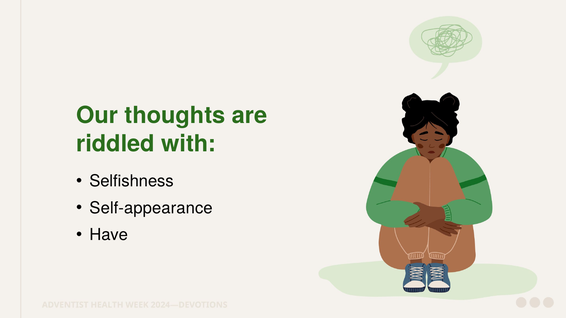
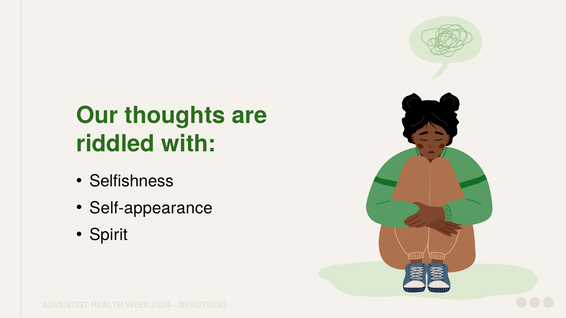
Have: Have -> Spirit (109, 235)
